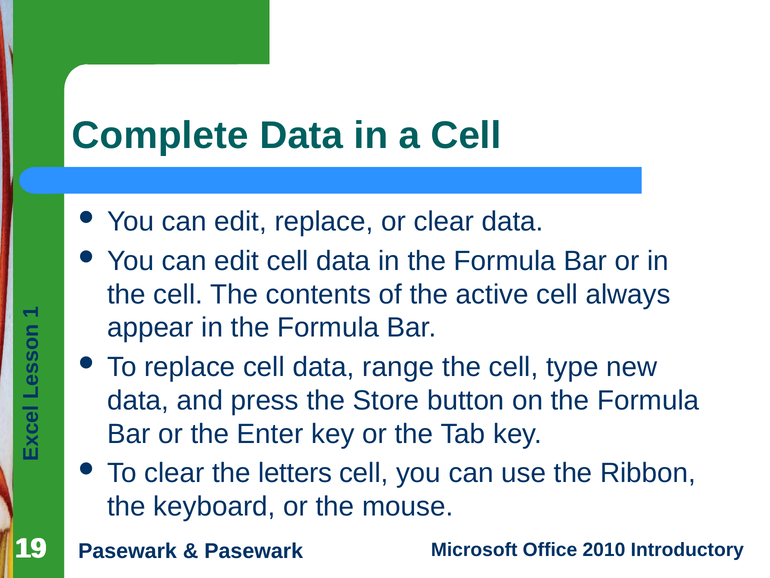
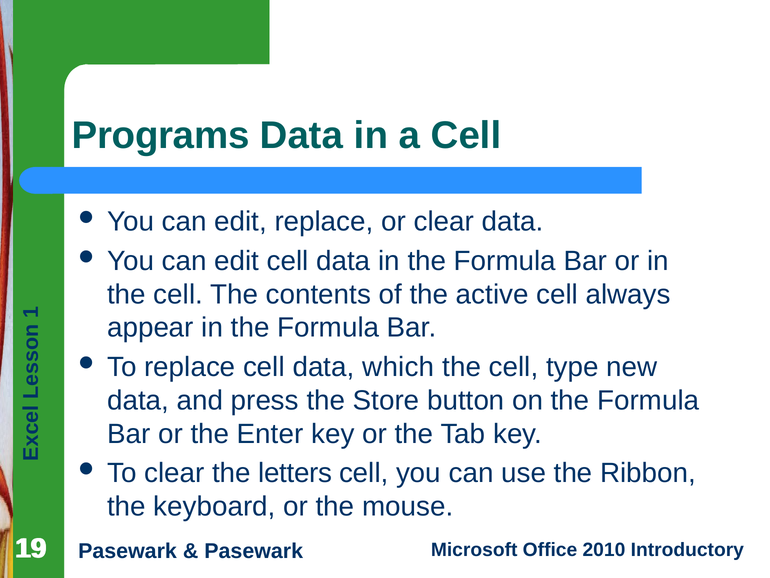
Complete: Complete -> Programs (161, 136)
range: range -> which (398, 367)
